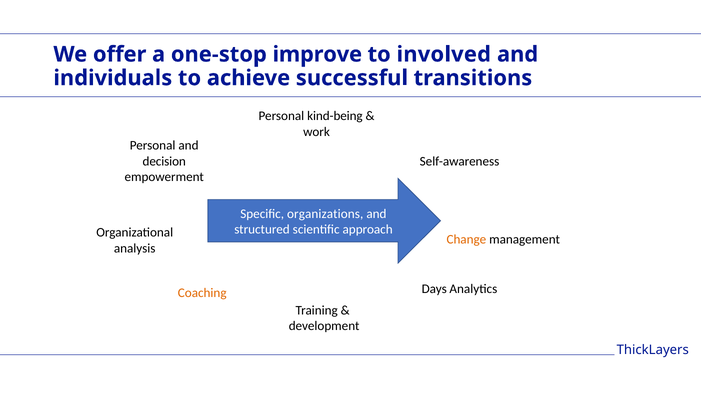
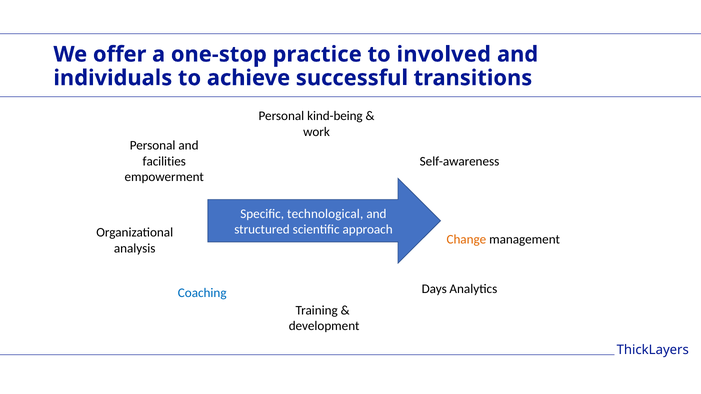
improve: improve -> practice (317, 54)
decision: decision -> facilities (164, 161)
organizations: organizations -> technological (325, 214)
Coaching colour: orange -> blue (202, 293)
